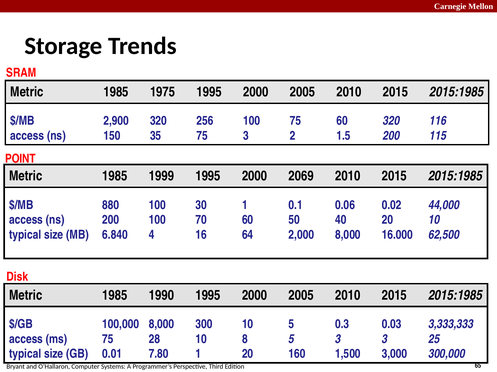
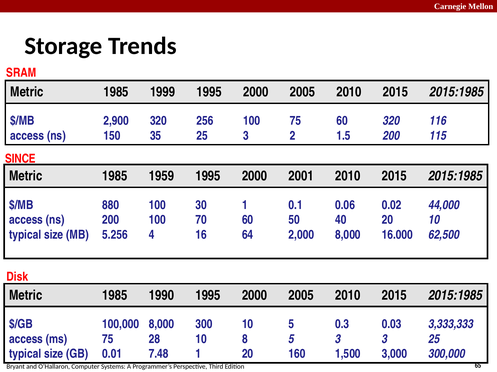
1975: 1975 -> 1999 (163, 92)
35 75: 75 -> 25 (202, 136)
POINT: POINT -> SINCE (20, 159)
1999: 1999 -> 1959 (161, 176)
2069: 2069 -> 2001 (301, 176)
6.840: 6.840 -> 5.256 (115, 235)
7.80: 7.80 -> 7.48 (159, 355)
